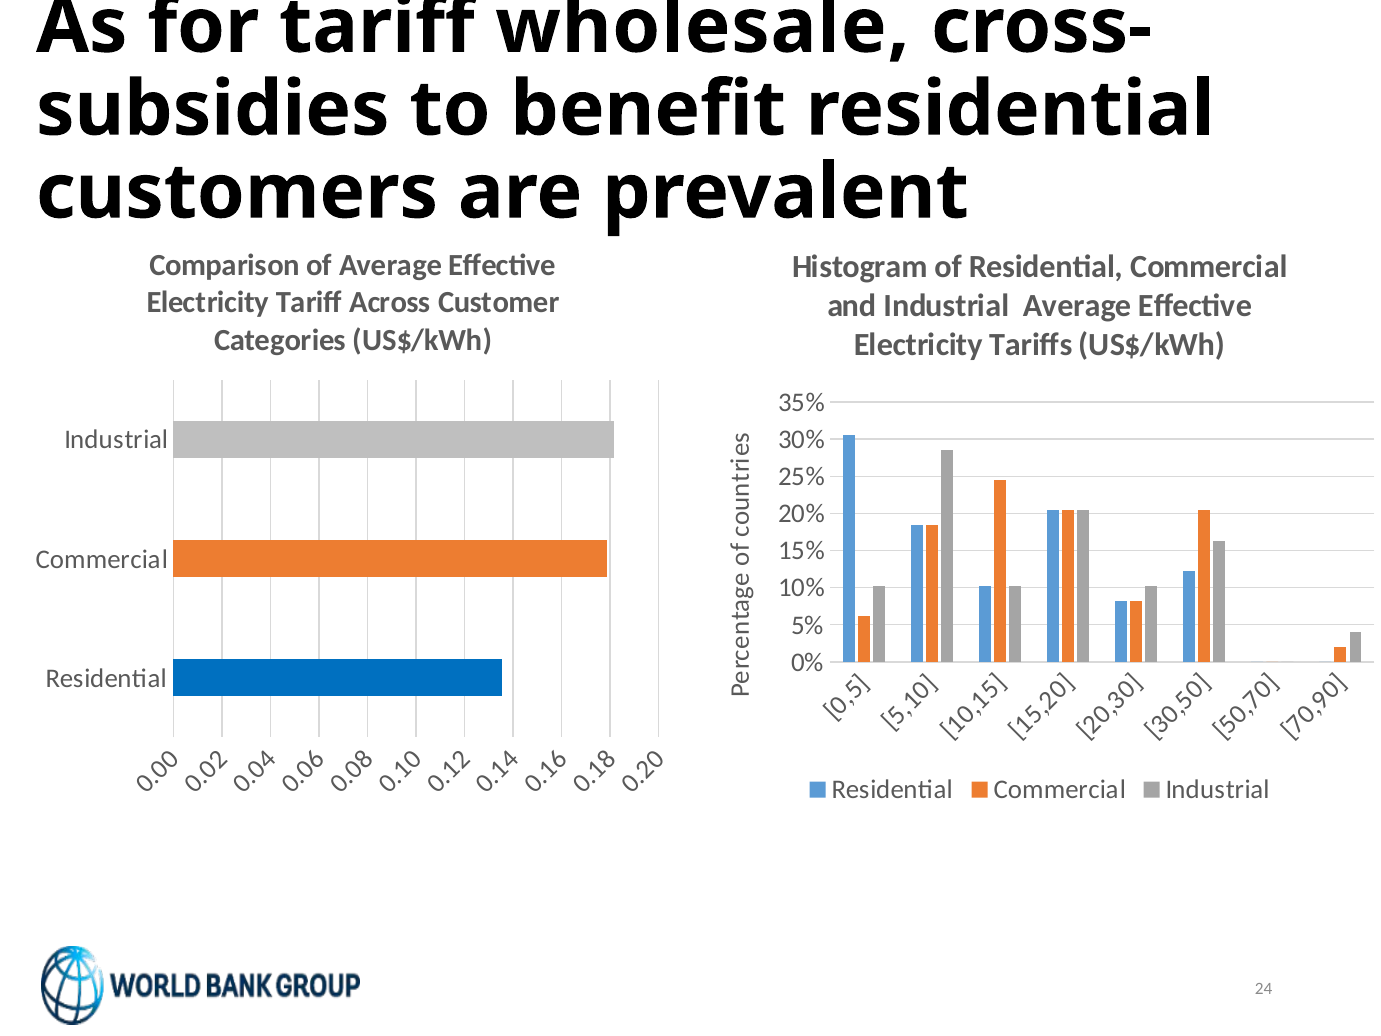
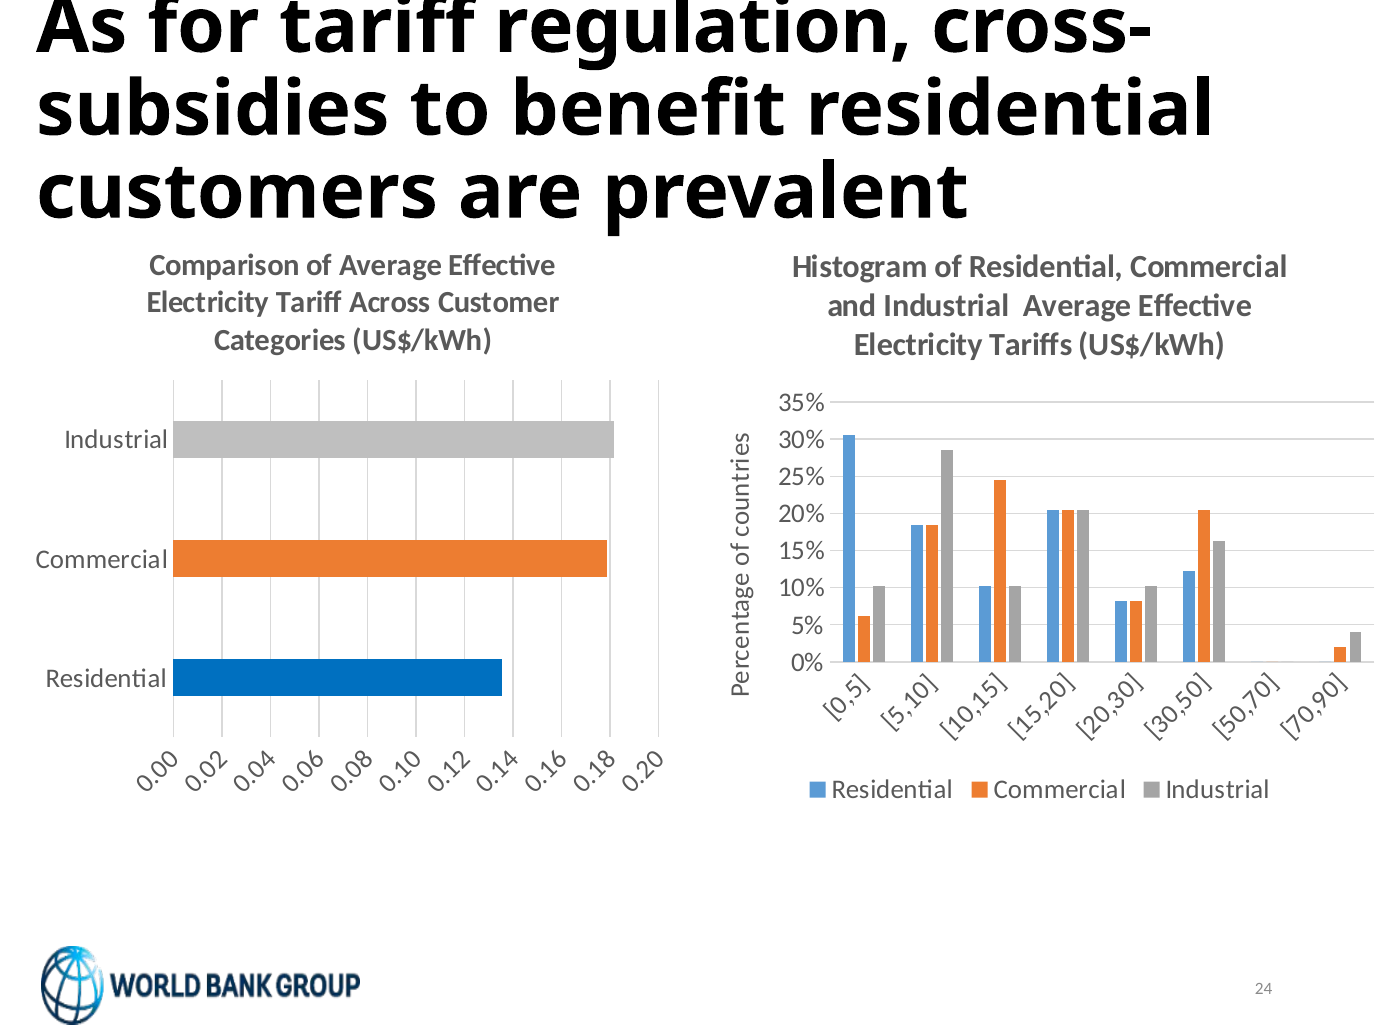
wholesale: wholesale -> regulation (703, 26)
